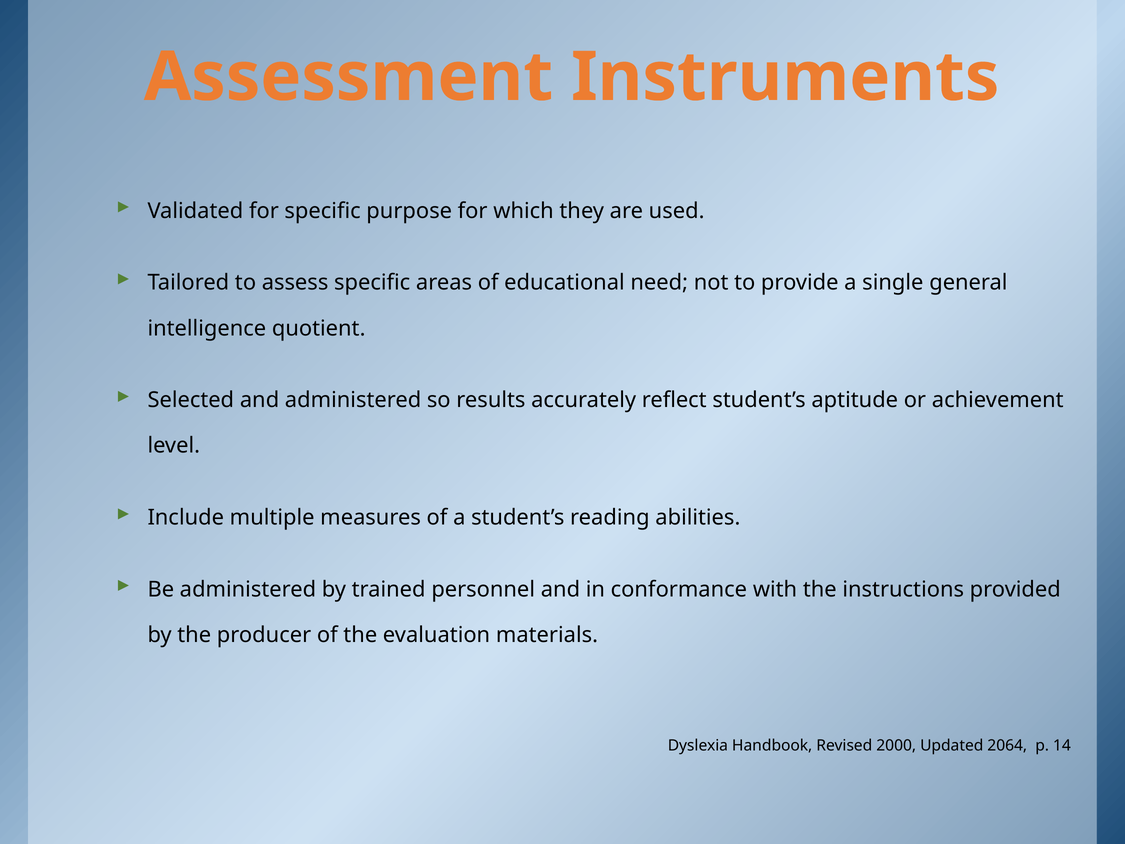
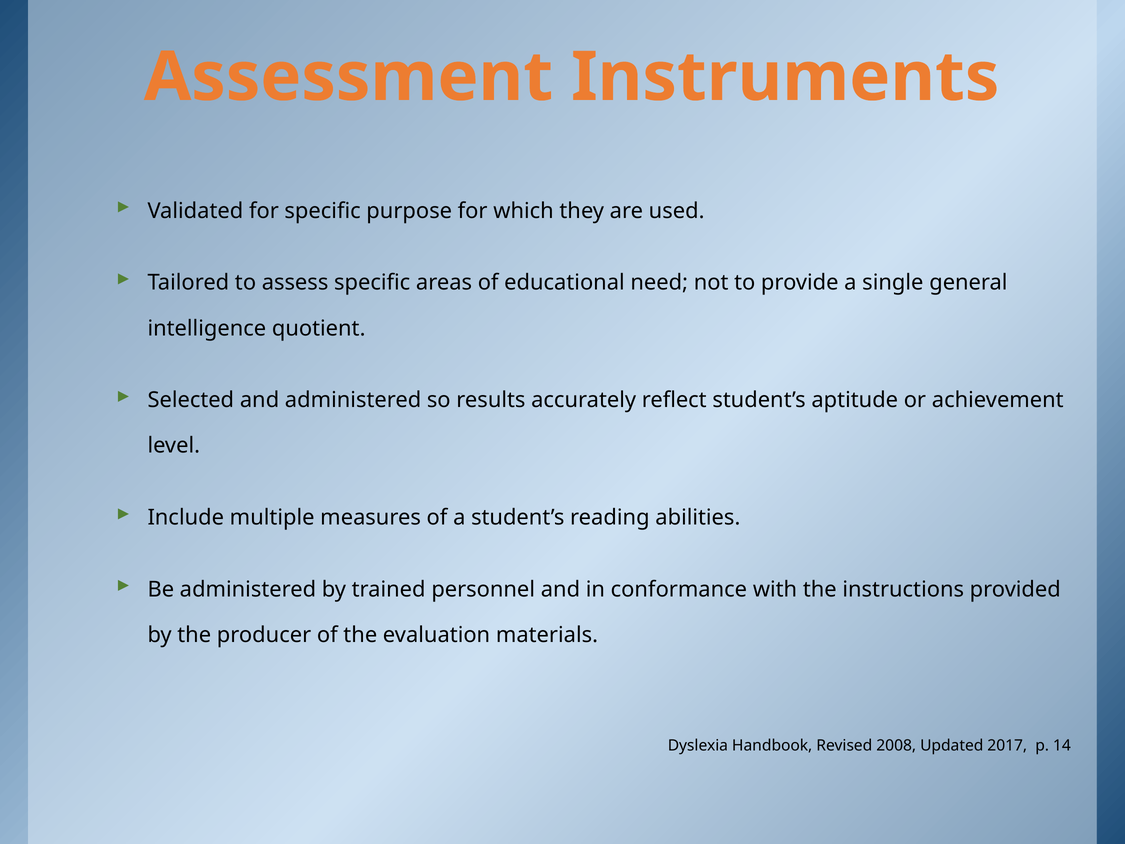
2000: 2000 -> 2008 (896, 745)
2064: 2064 -> 2017 (1007, 745)
